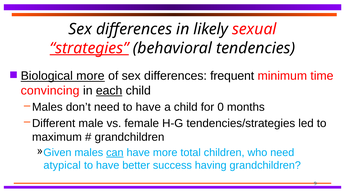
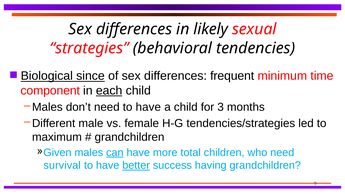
strategies underline: present -> none (89, 48)
Biological more: more -> since (90, 76)
convincing: convincing -> component (50, 91)
0: 0 -> 3 (221, 107)
atypical: atypical -> survival (62, 165)
better underline: none -> present (136, 165)
